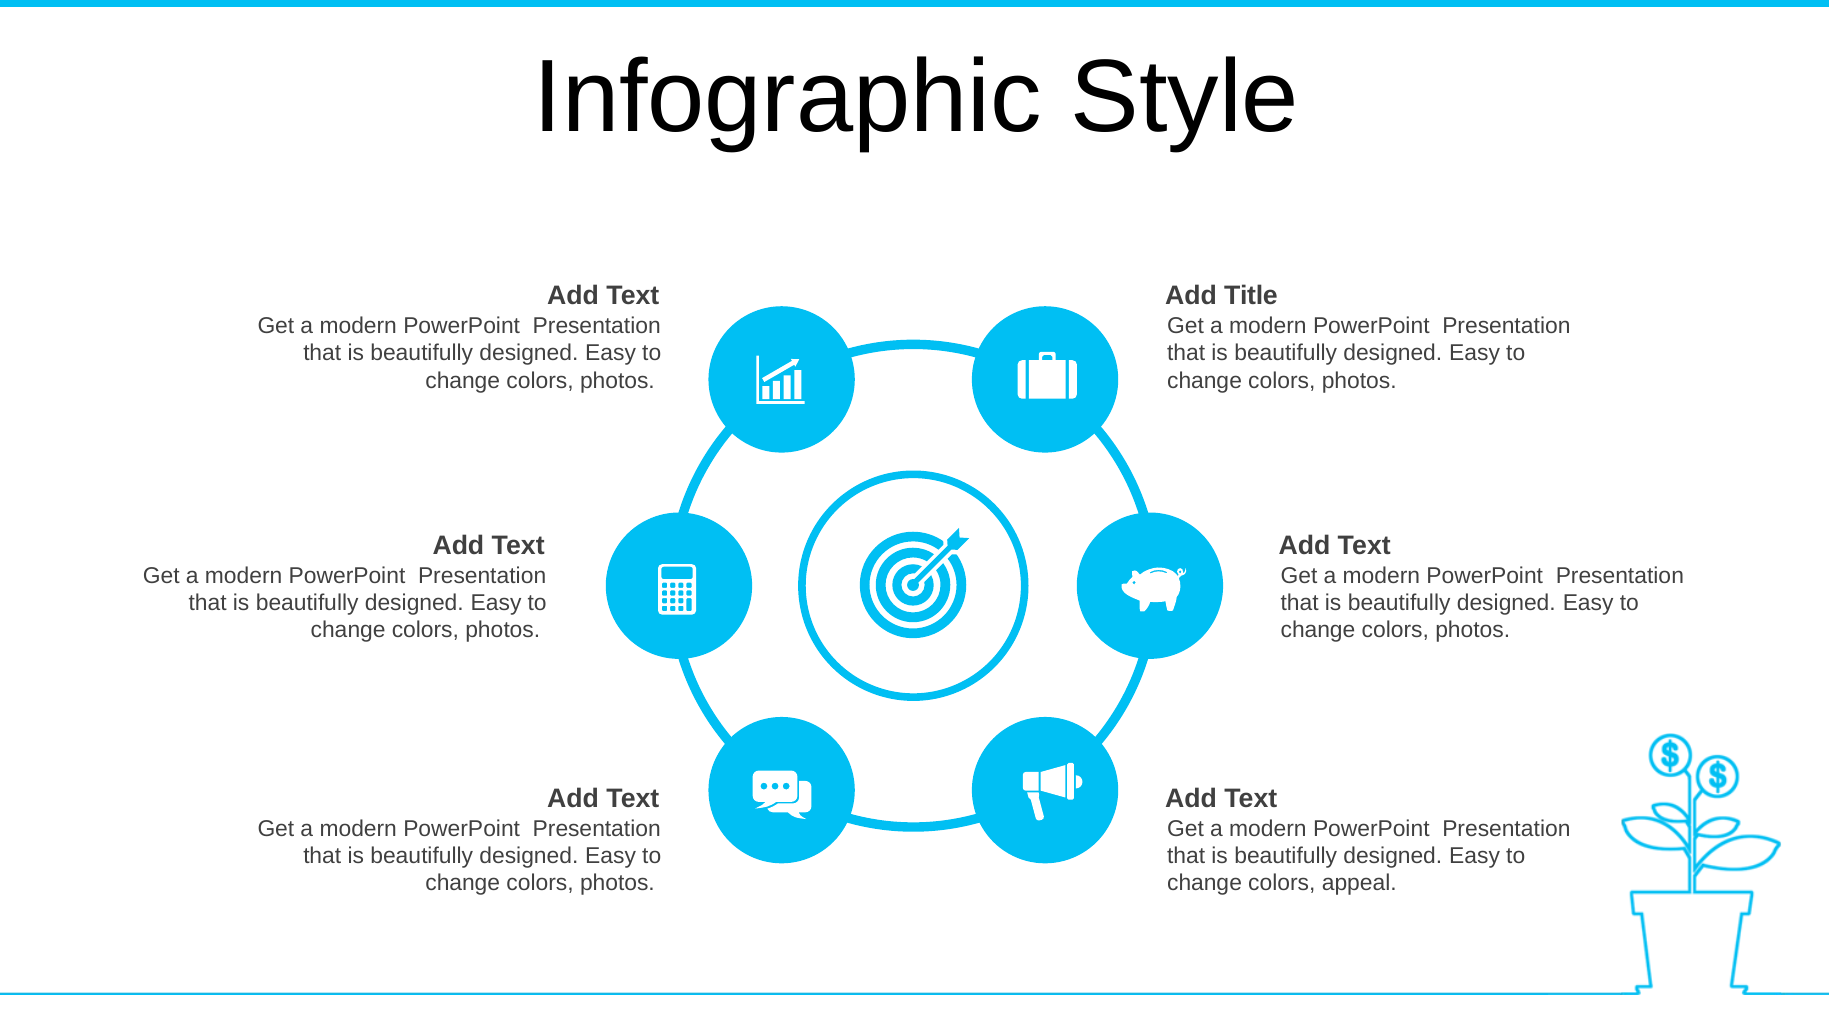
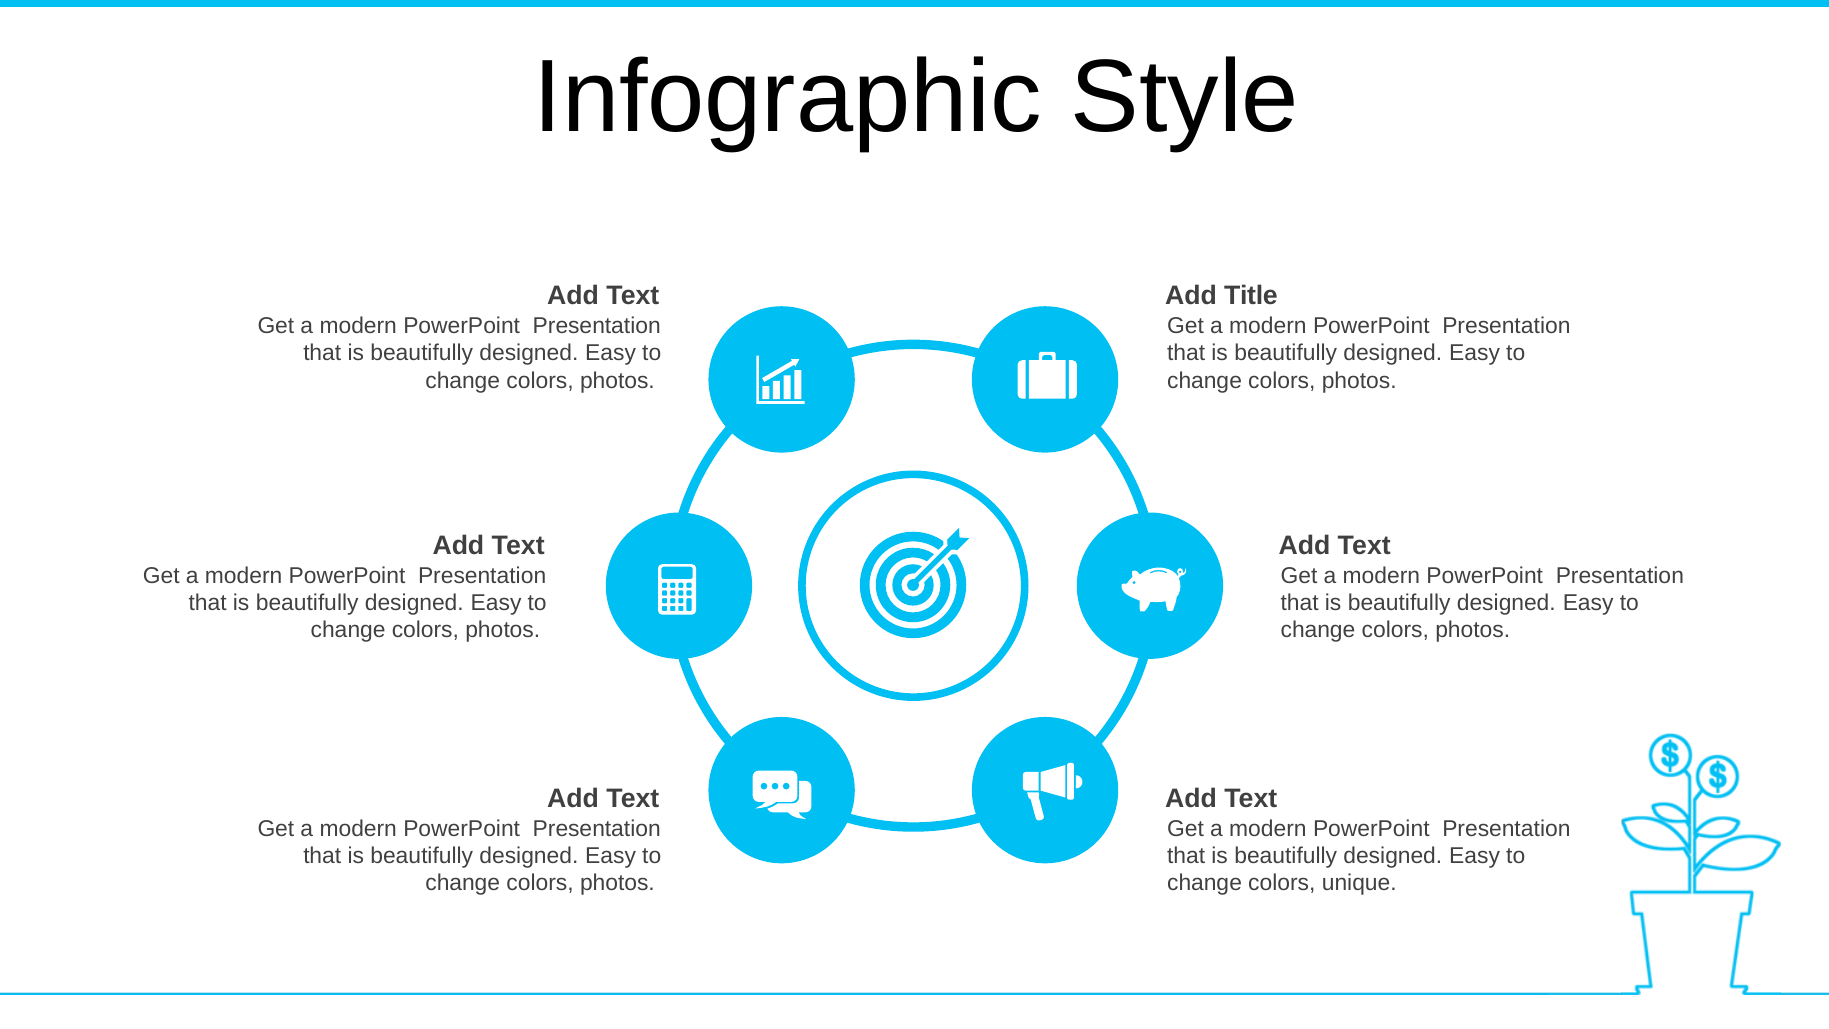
appeal: appeal -> unique (1359, 883)
